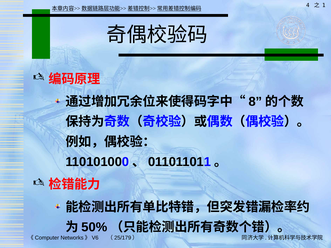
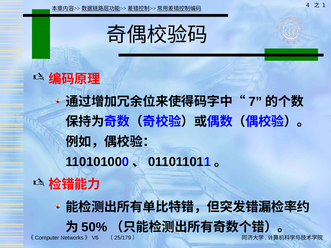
8: 8 -> 7 (255, 102)
